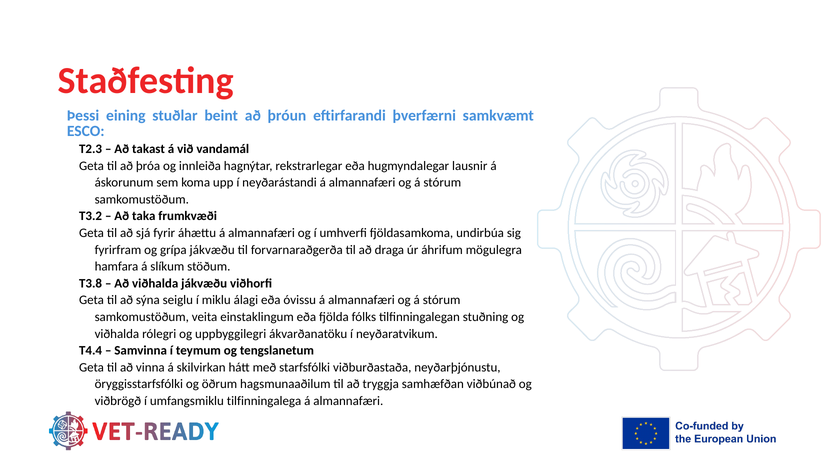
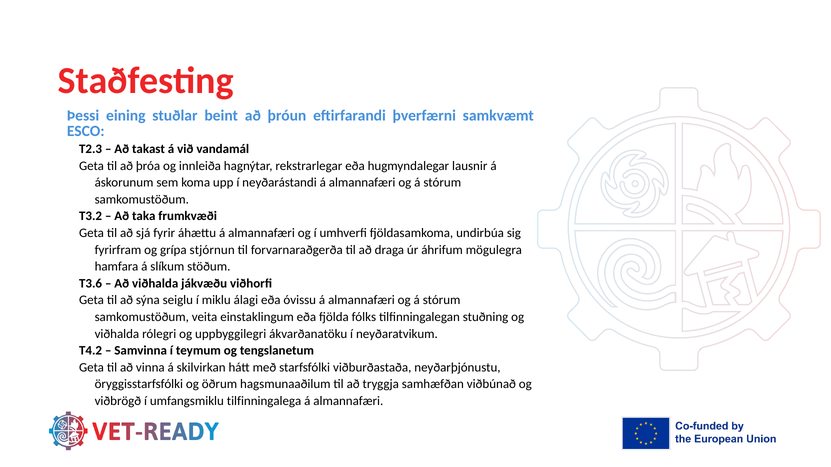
grípa jákvæðu: jákvæðu -> stjórnun (212, 250)
T3.8: T3.8 -> T3.6 (91, 284)
T4.4: T4.4 -> T4.2 (91, 351)
